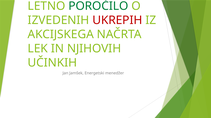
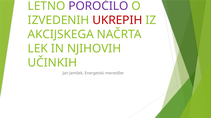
POROČILO colour: green -> purple (98, 6)
